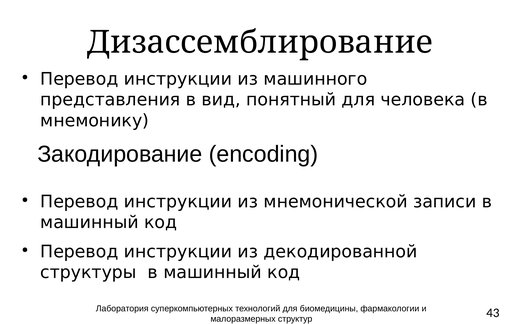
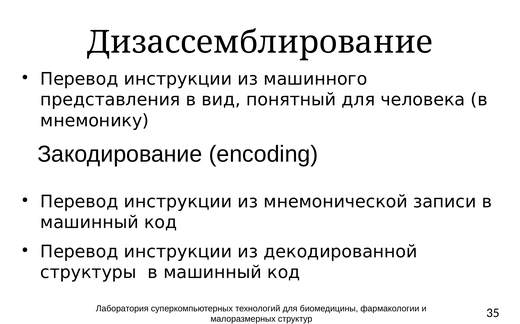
43: 43 -> 35 (493, 312)
